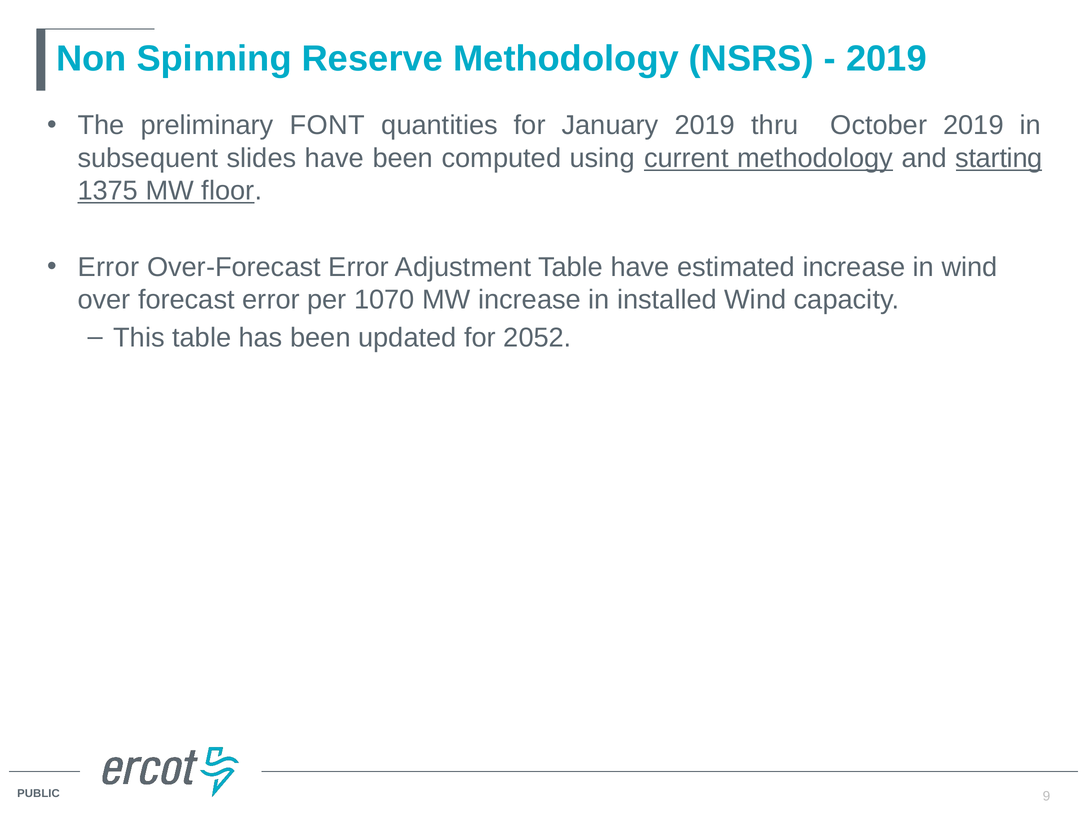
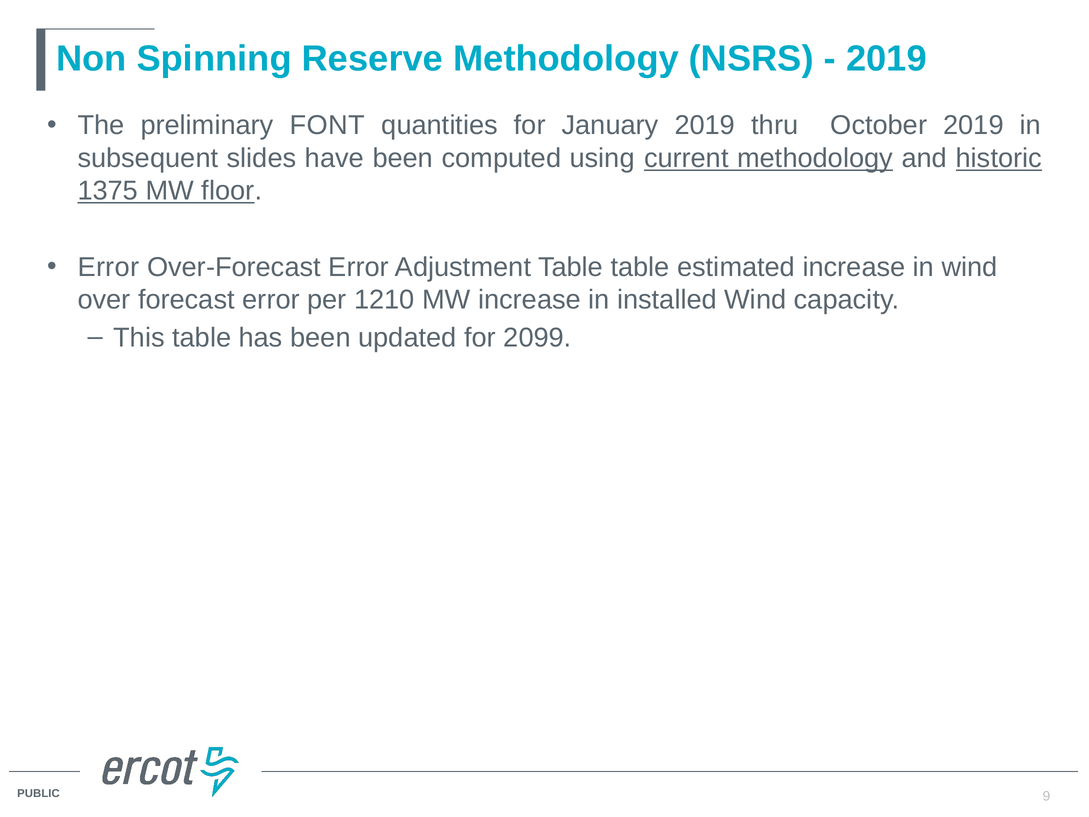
starting: starting -> historic (999, 158)
Table have: have -> table (640, 267)
1070: 1070 -> 1210 (384, 300)
2052: 2052 -> 2099 (537, 338)
